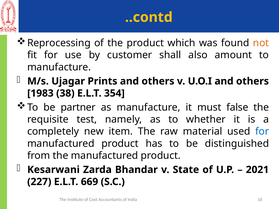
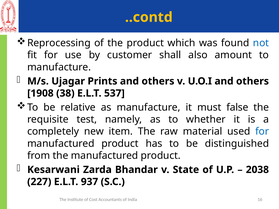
not colour: orange -> blue (261, 43)
1983: 1983 -> 1908 (40, 93)
354: 354 -> 537 (114, 93)
partner: partner -> relative (78, 107)
2021: 2021 -> 2038 (257, 170)
669: 669 -> 937 (90, 182)
